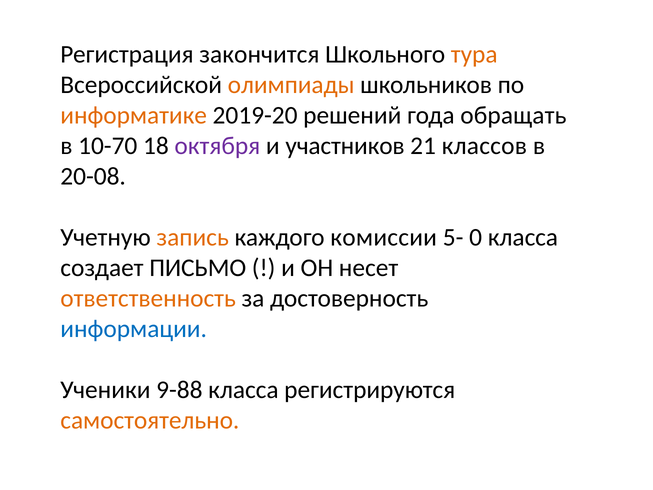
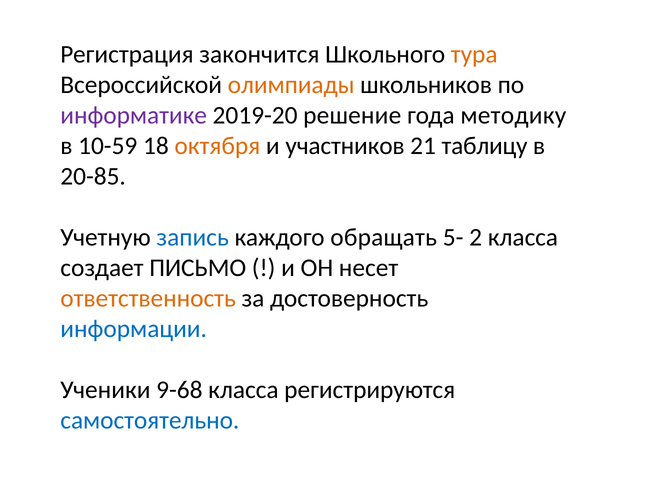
информатике colour: orange -> purple (134, 115)
решений: решений -> решение (352, 115)
обращать: обращать -> методику (513, 115)
10-70: 10-70 -> 10-59 (108, 146)
октября colour: purple -> orange (217, 146)
классов: классов -> таблицу (485, 146)
20-08: 20-08 -> 20-85 (93, 176)
запись colour: orange -> blue (193, 237)
комиссии: комиссии -> обращать (384, 237)
0: 0 -> 2 (476, 237)
9-88: 9-88 -> 9-68 (179, 390)
самостоятельно colour: orange -> blue (150, 420)
